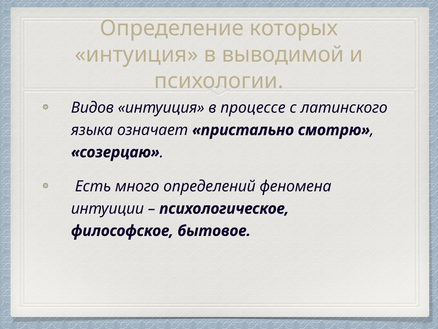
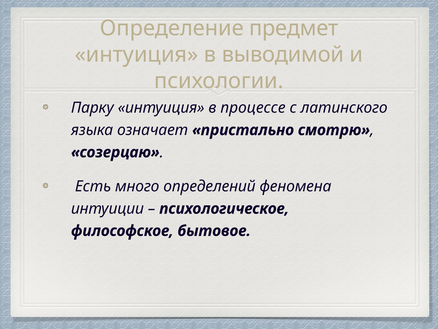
которых: которых -> предмет (294, 28)
Видов: Видов -> Парку (92, 108)
